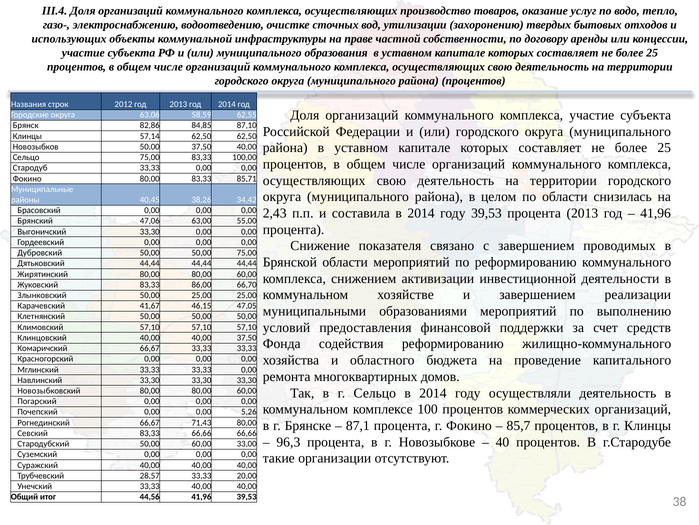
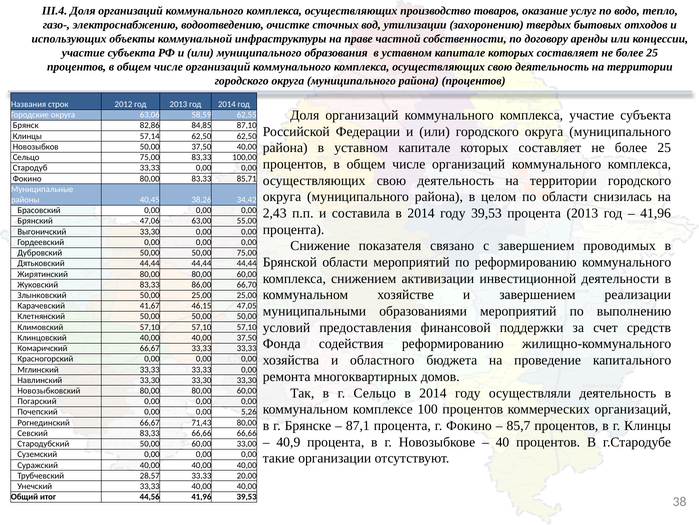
96,3: 96,3 -> 40,9 (288, 441)
